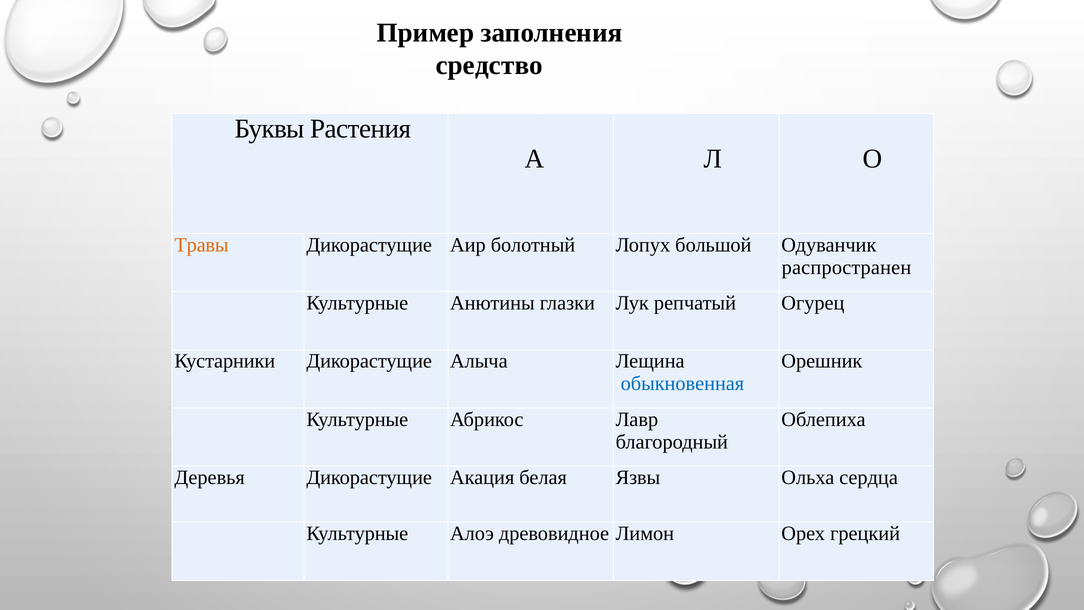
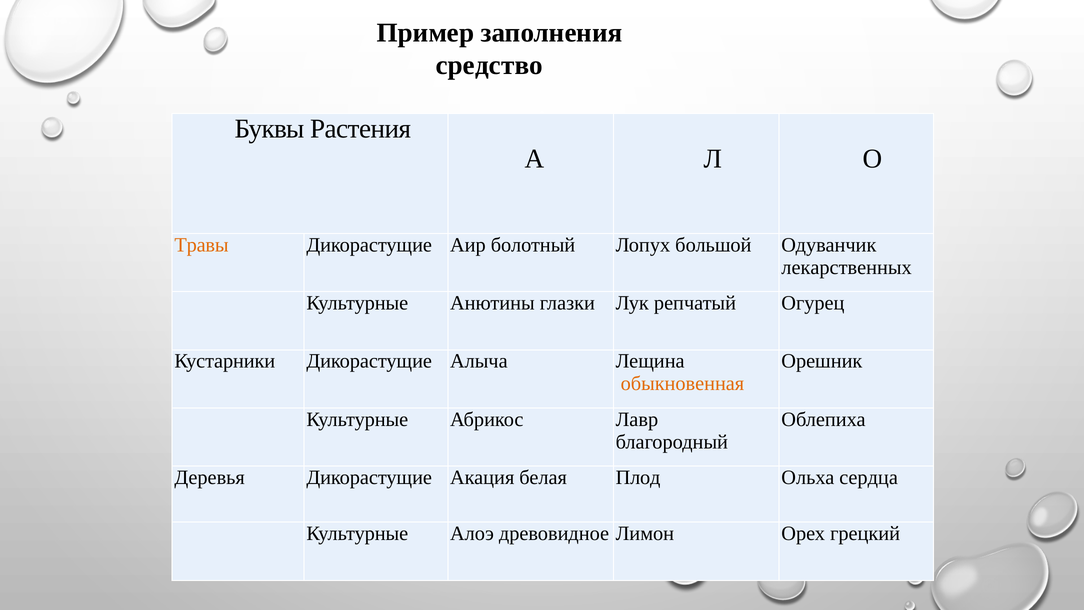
распространен: распространен -> лекарственных (847, 267)
обыкновенная colour: blue -> orange (682, 384)
Язвы: Язвы -> Плод (638, 477)
